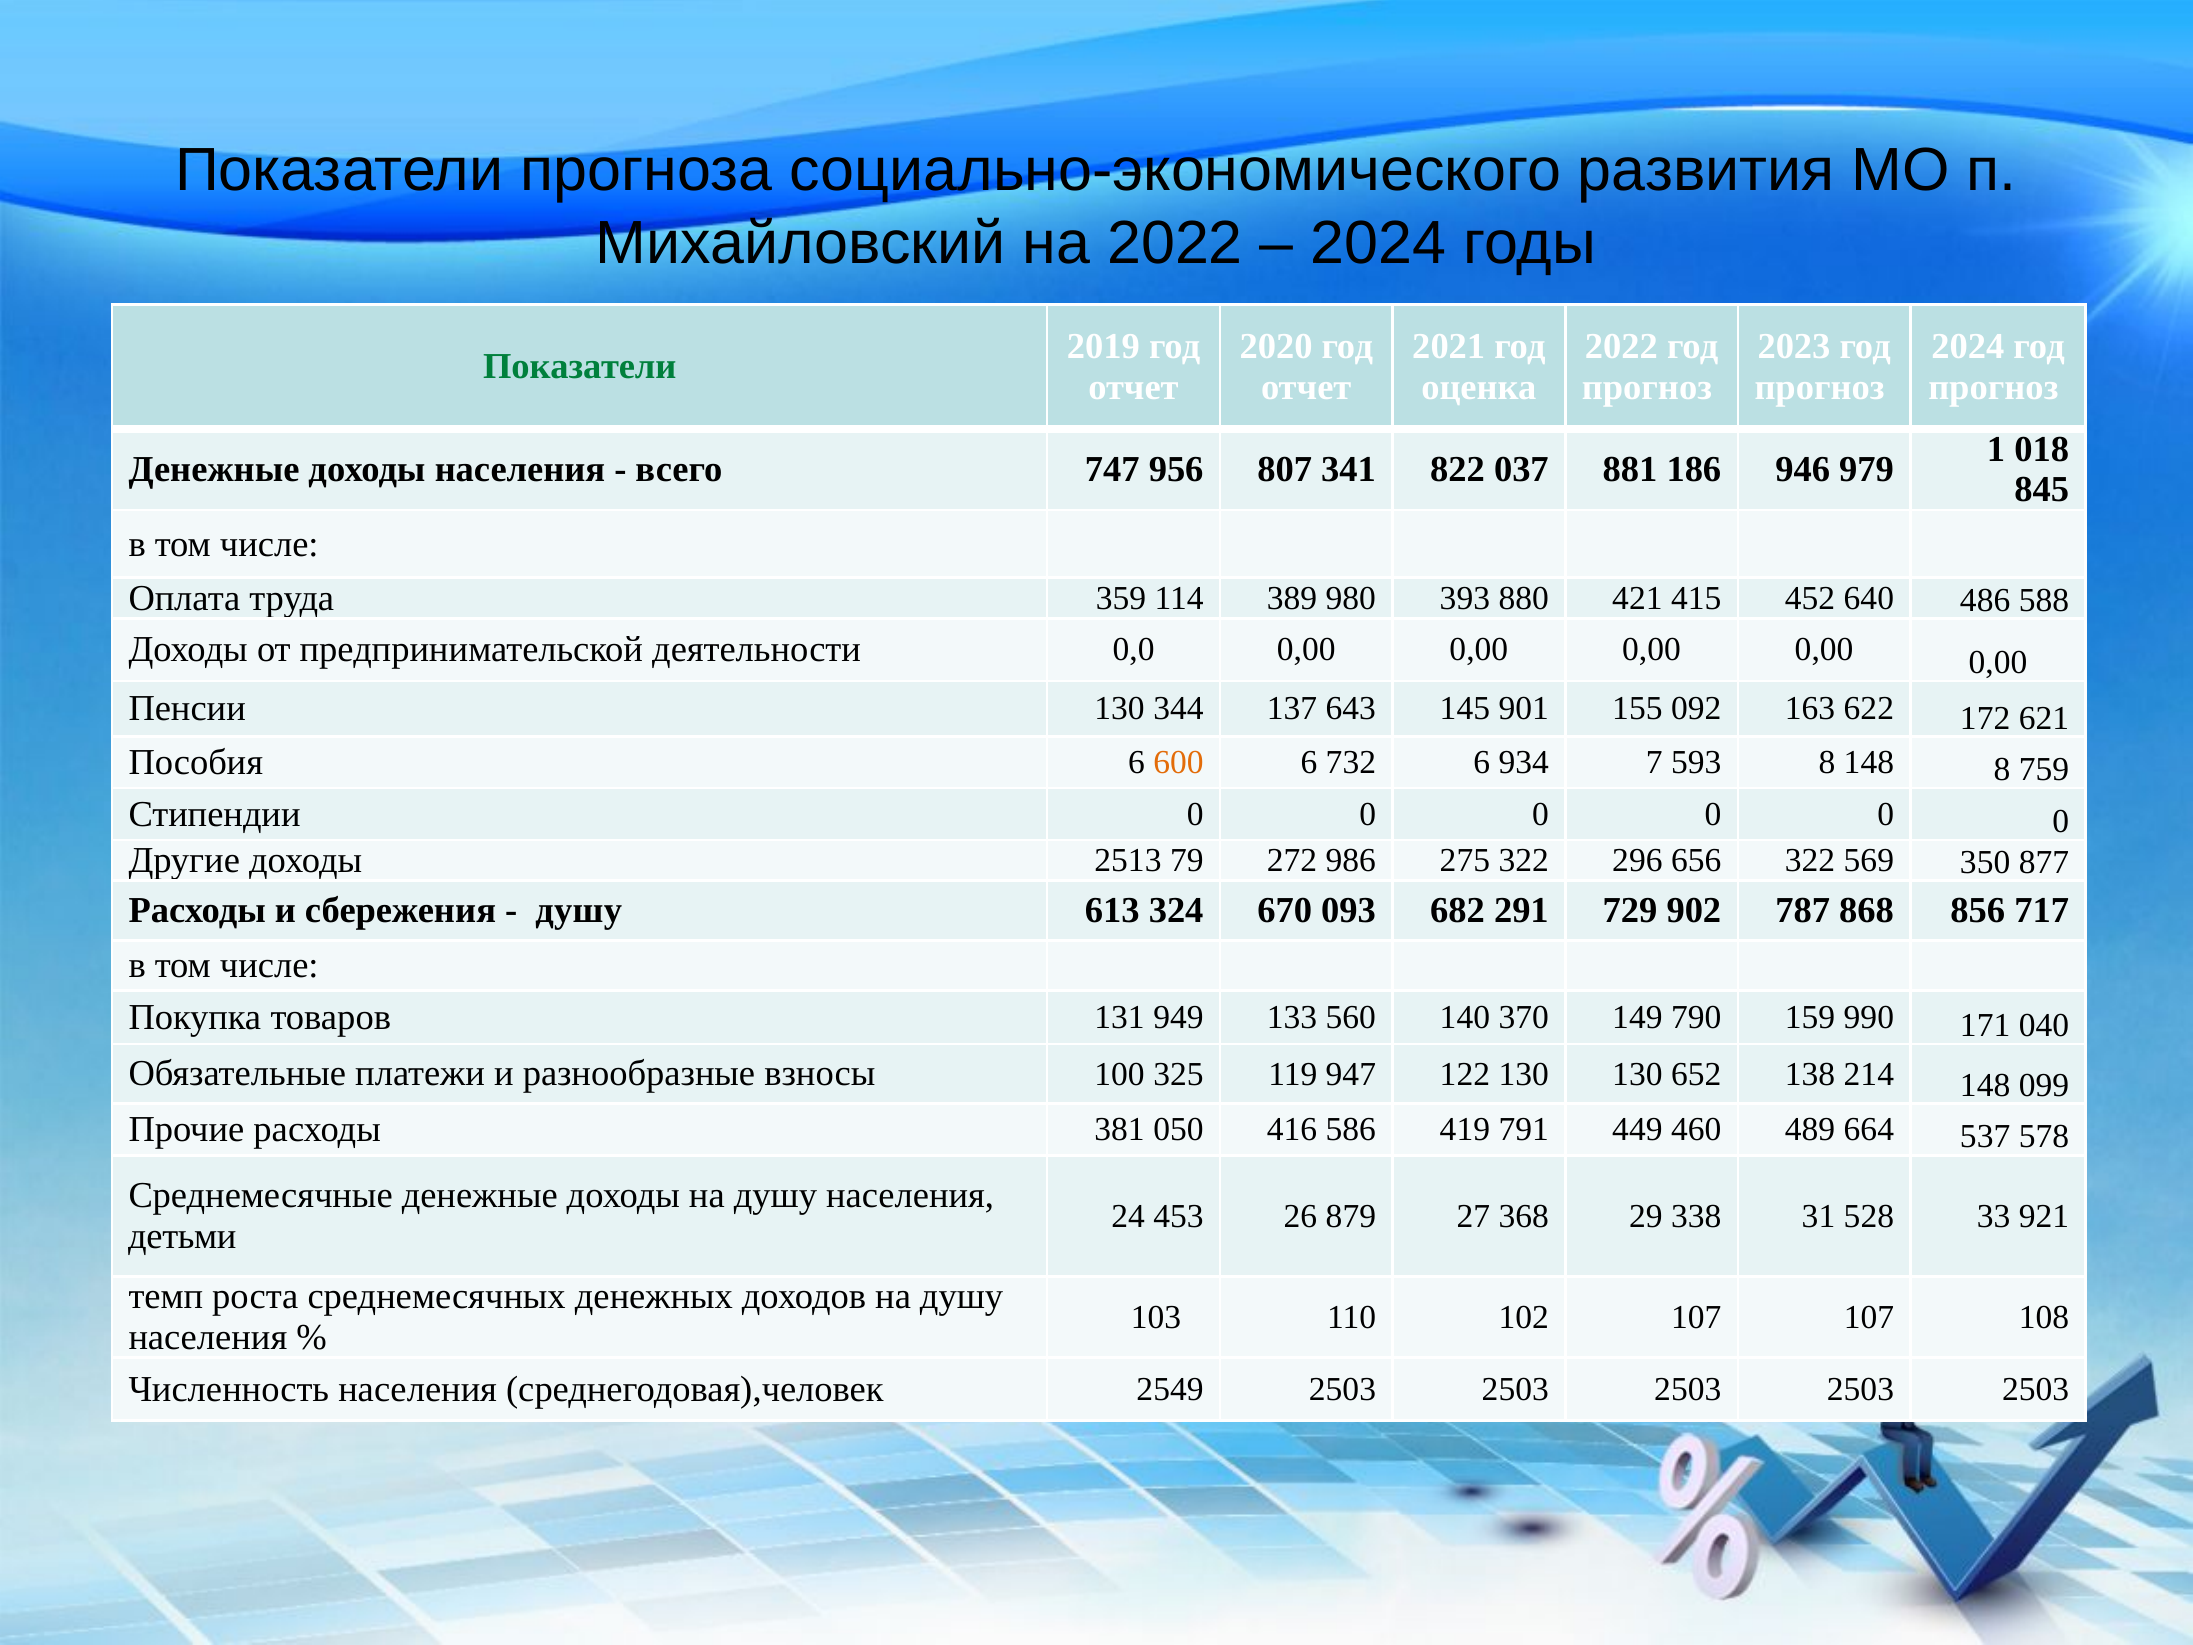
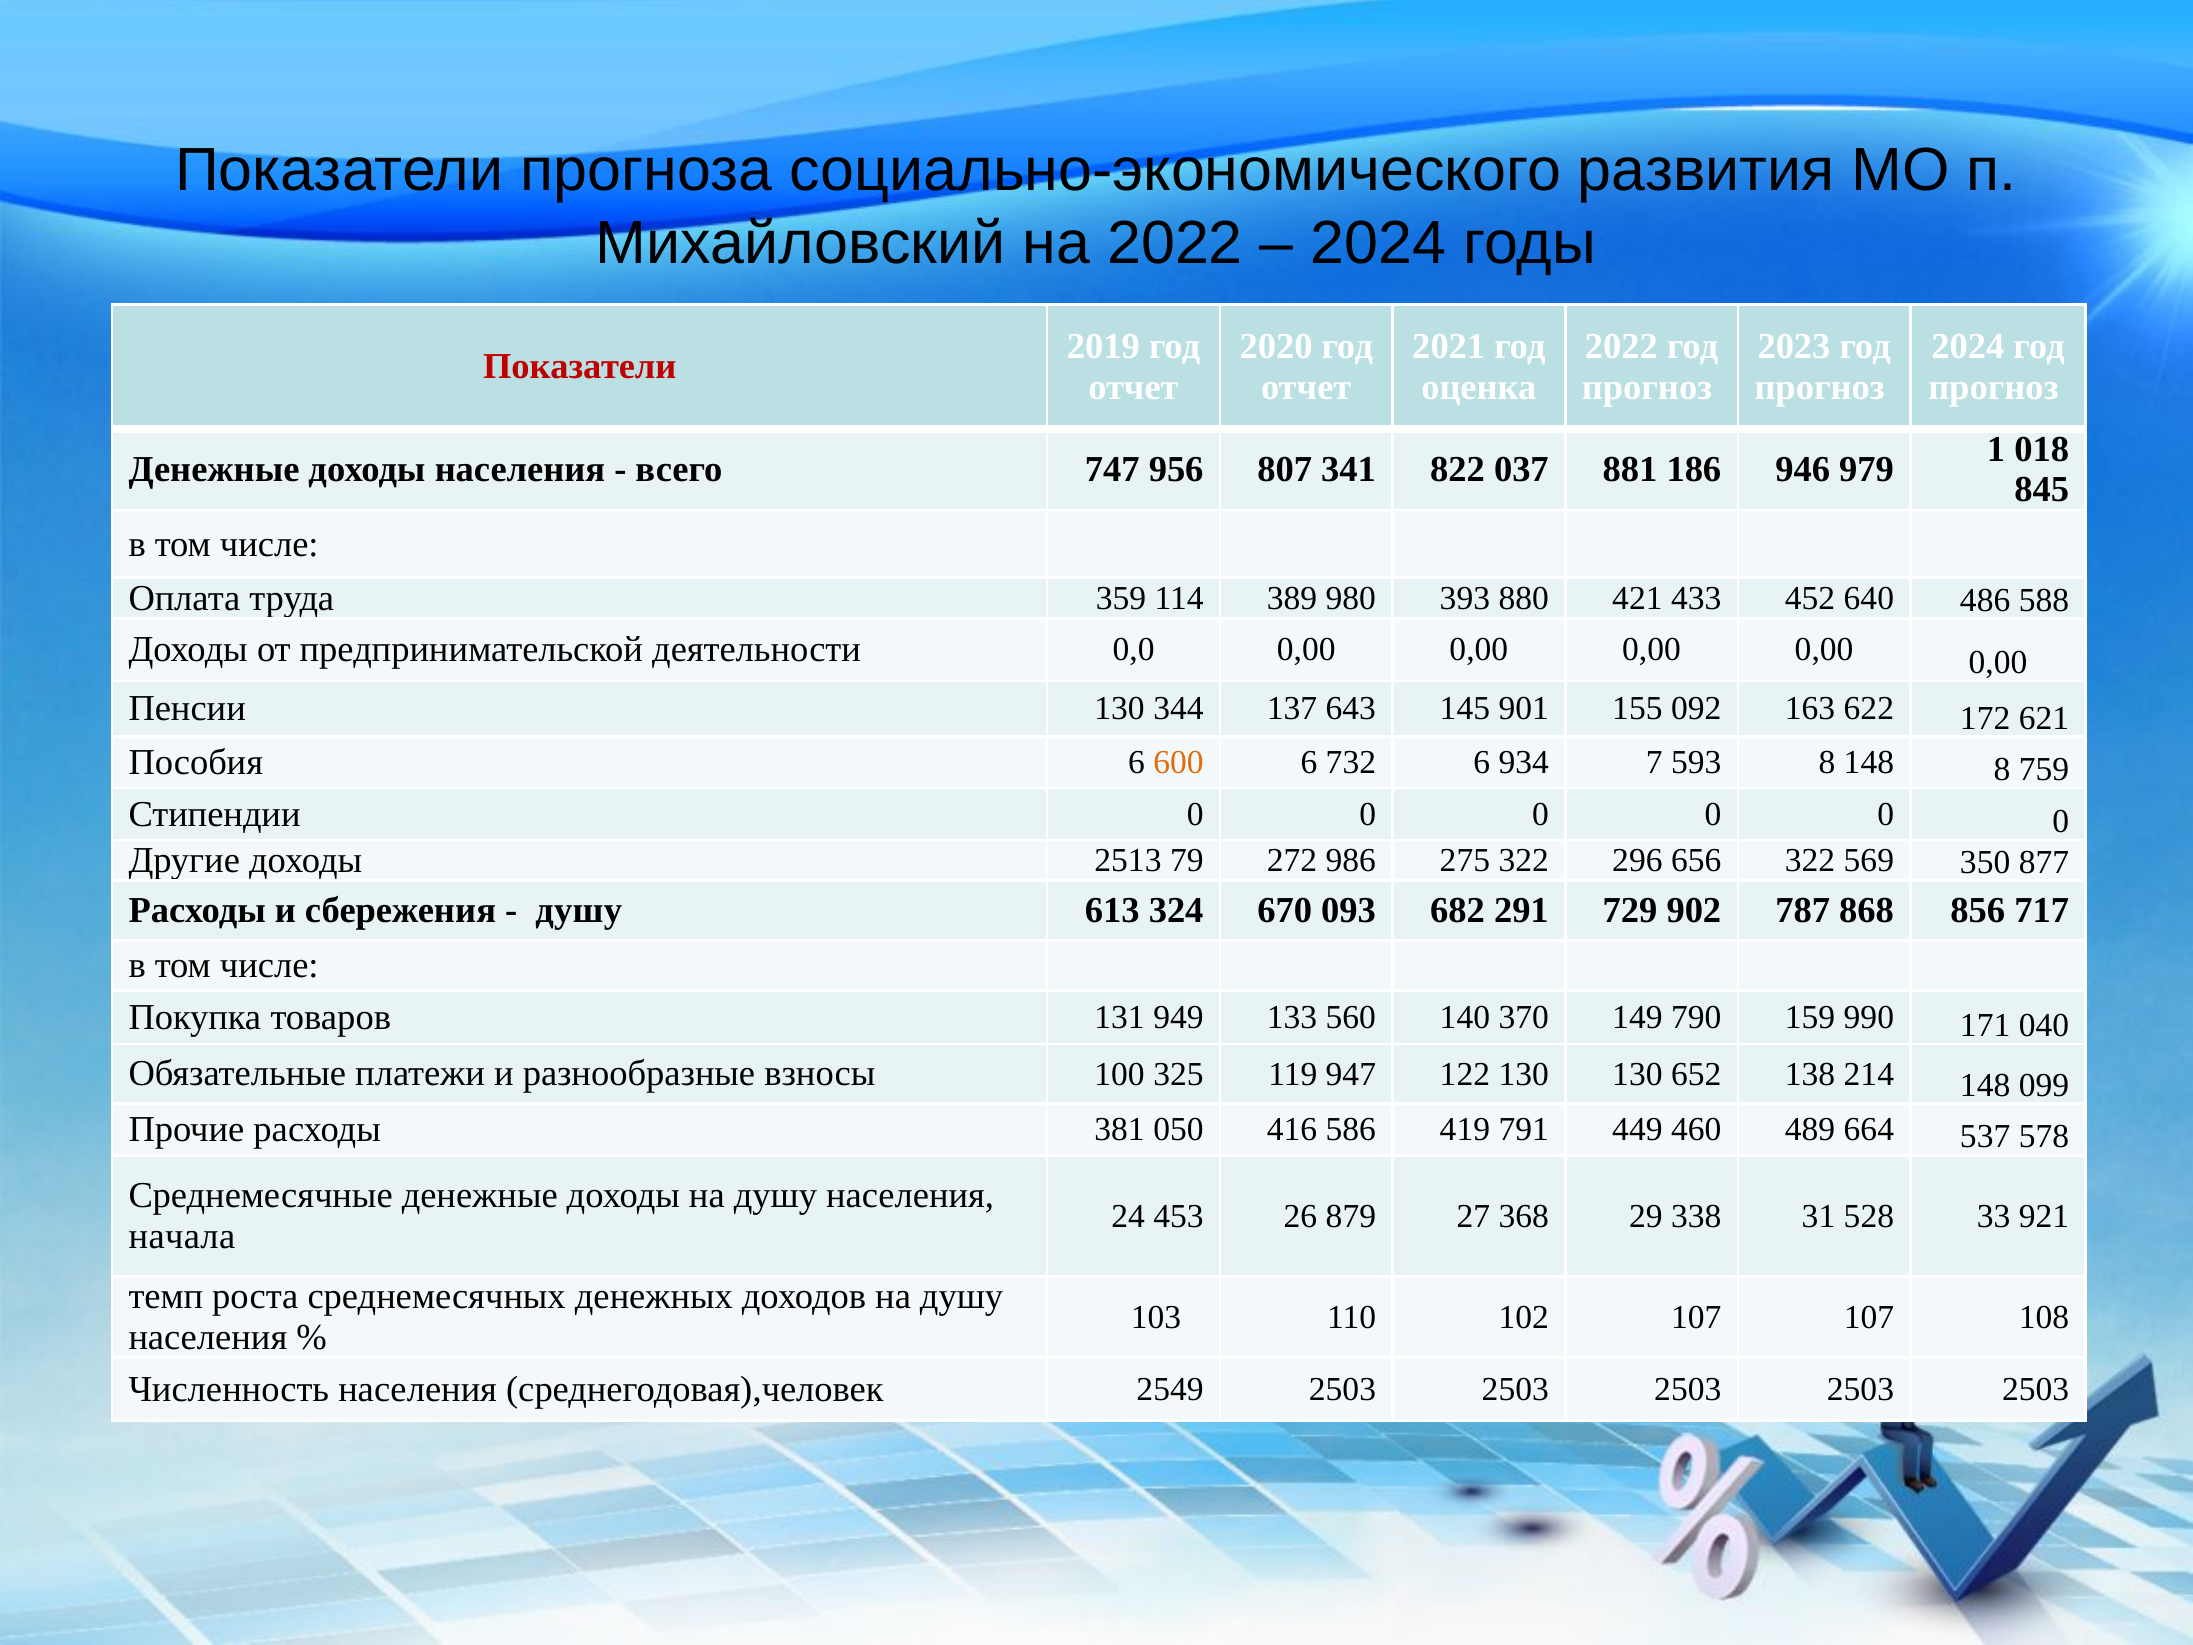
Показатели colour: green -> red (580, 367)
415: 415 -> 433 (1696, 598)
детьми: детьми -> начала (182, 1236)
